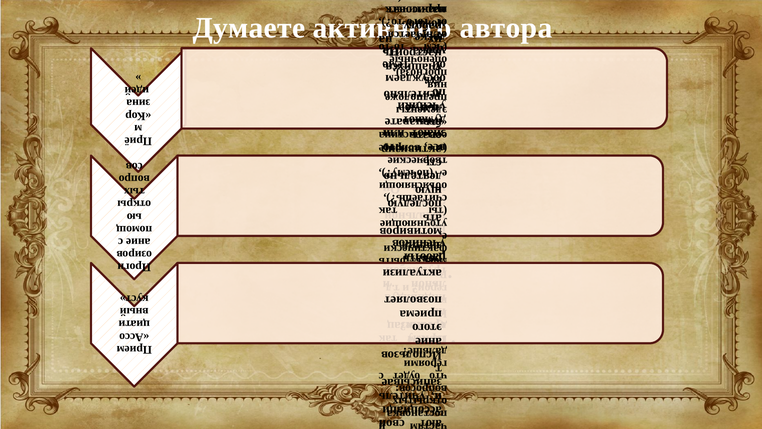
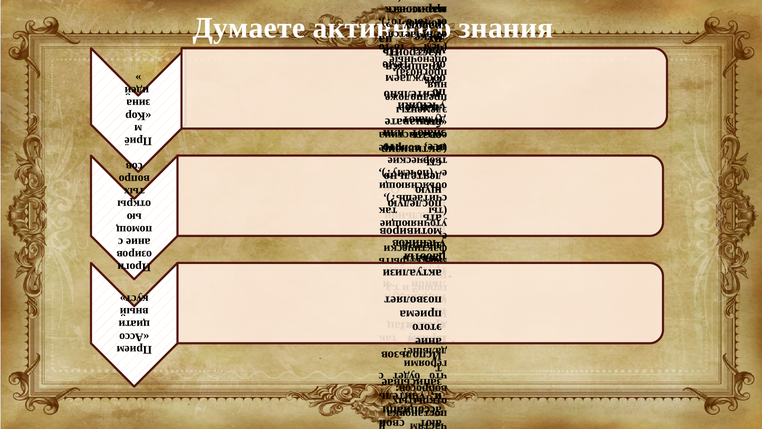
автора: автора -> знания (506, 28)
